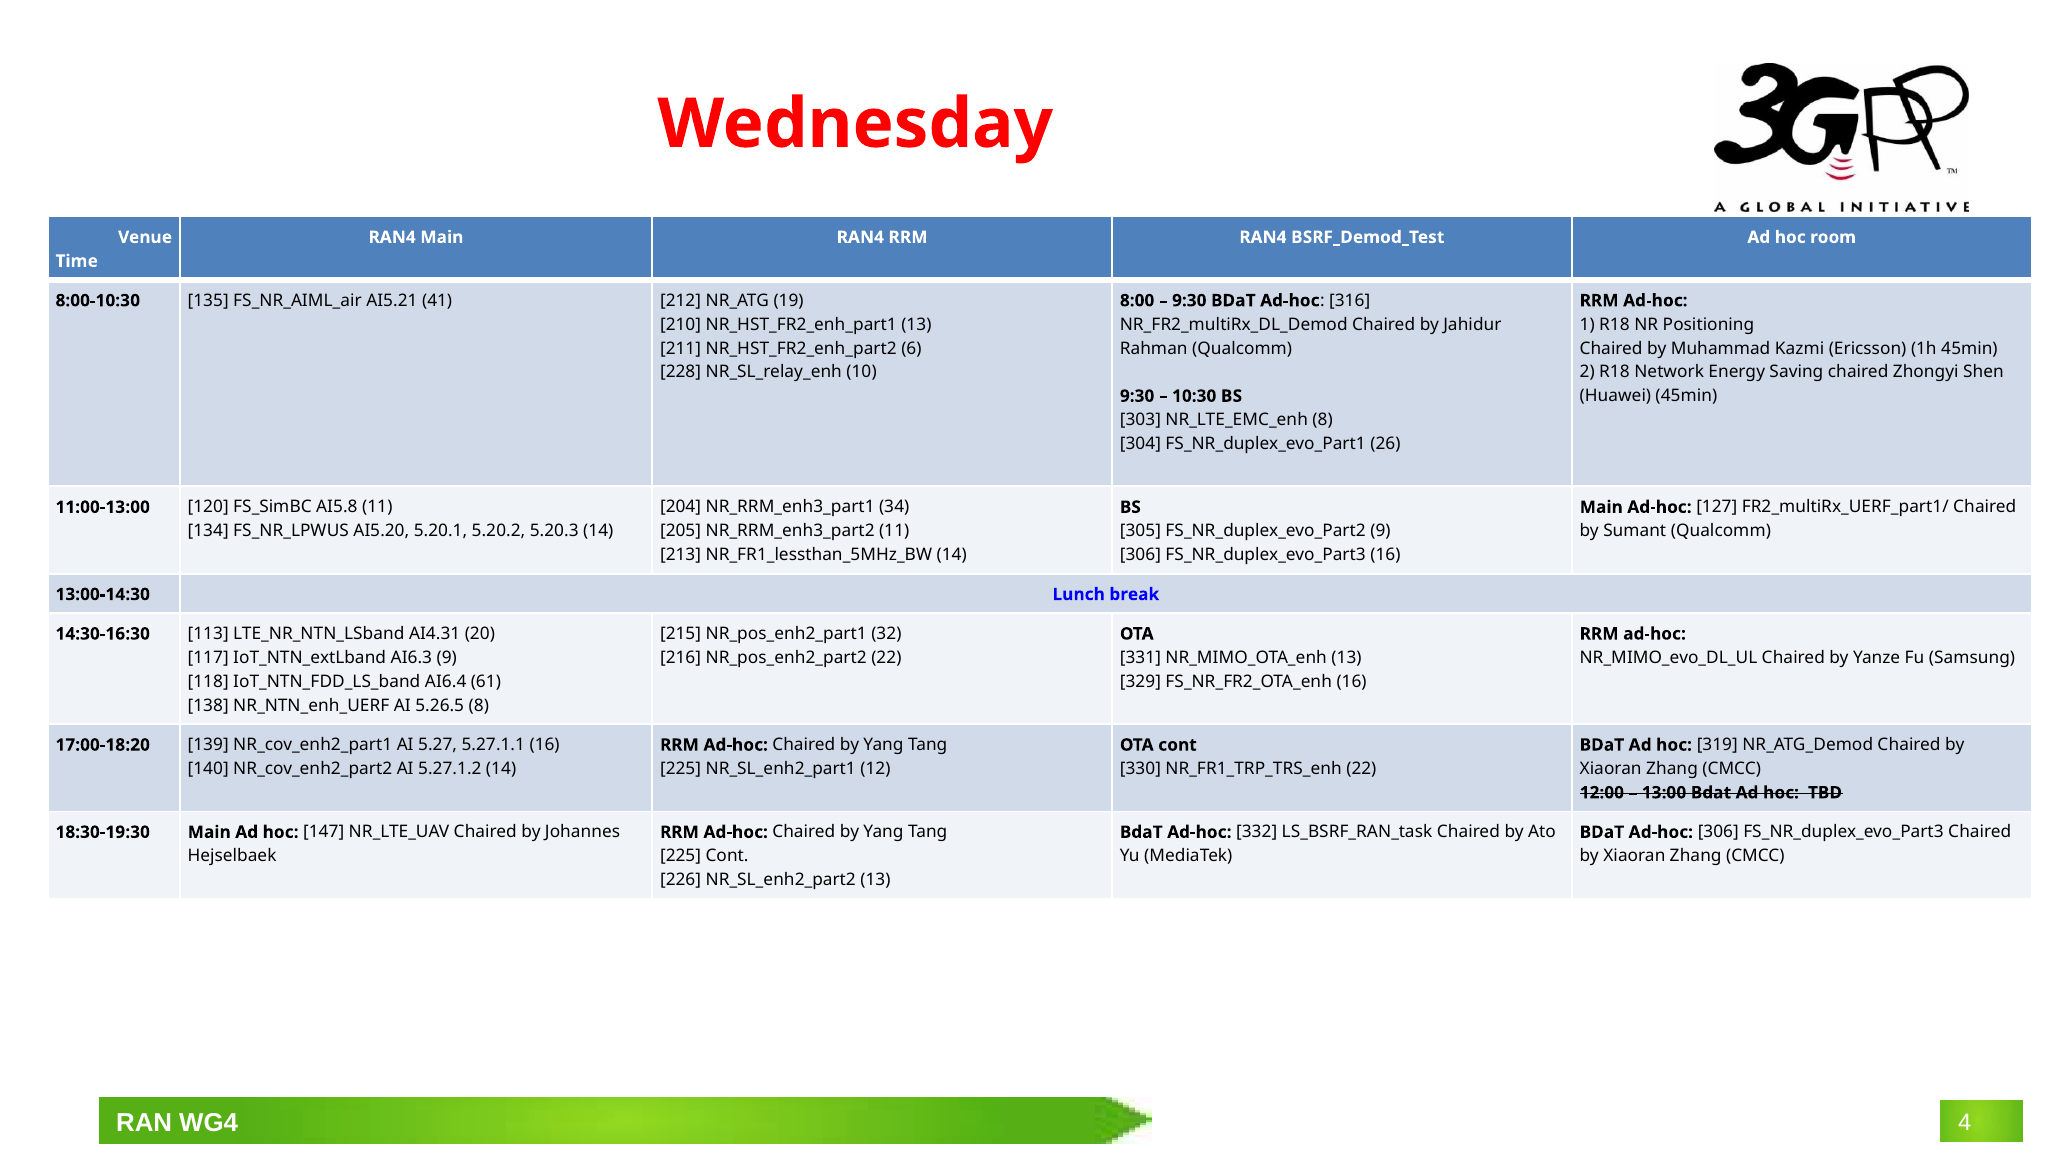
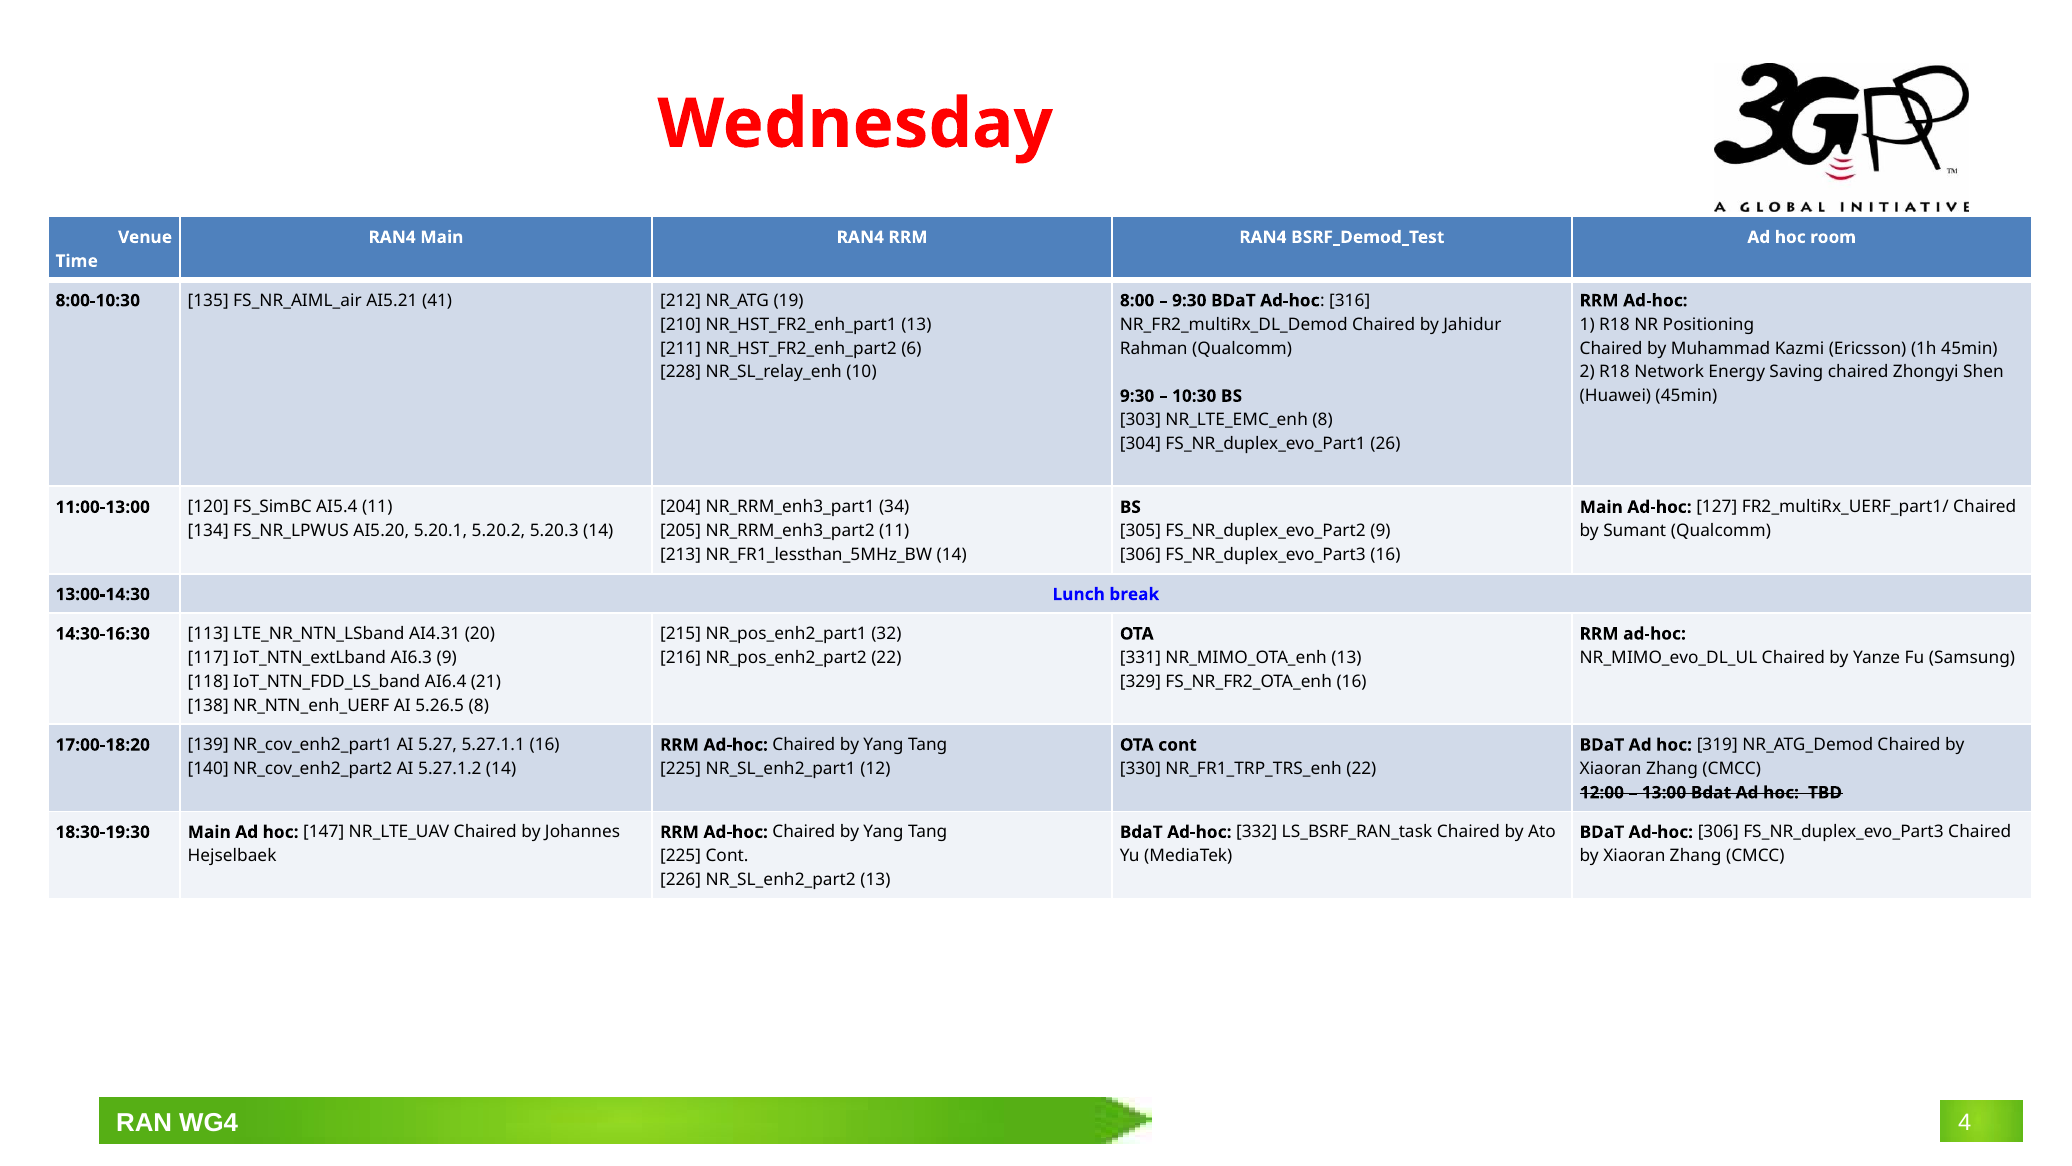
AI5.8: AI5.8 -> AI5.4 (337, 507)
61: 61 -> 21 (486, 681)
